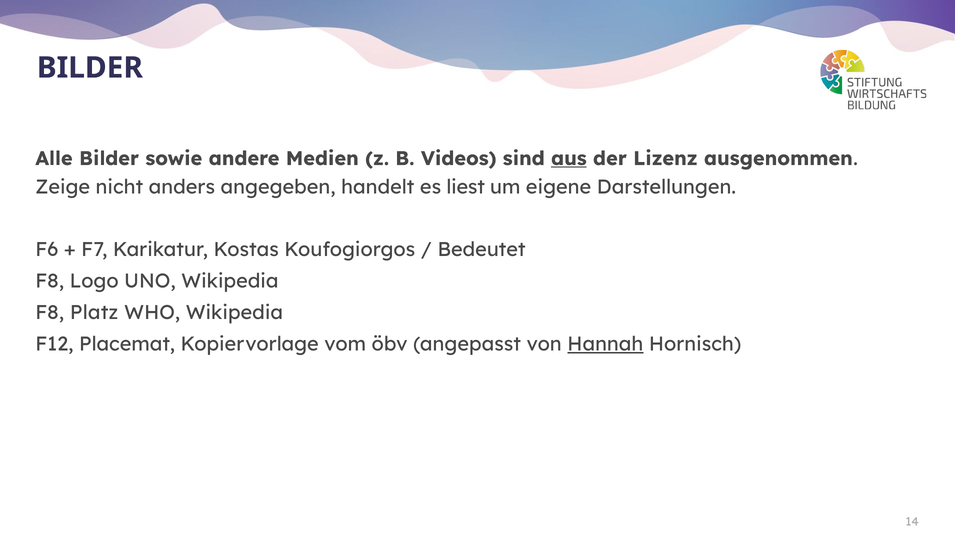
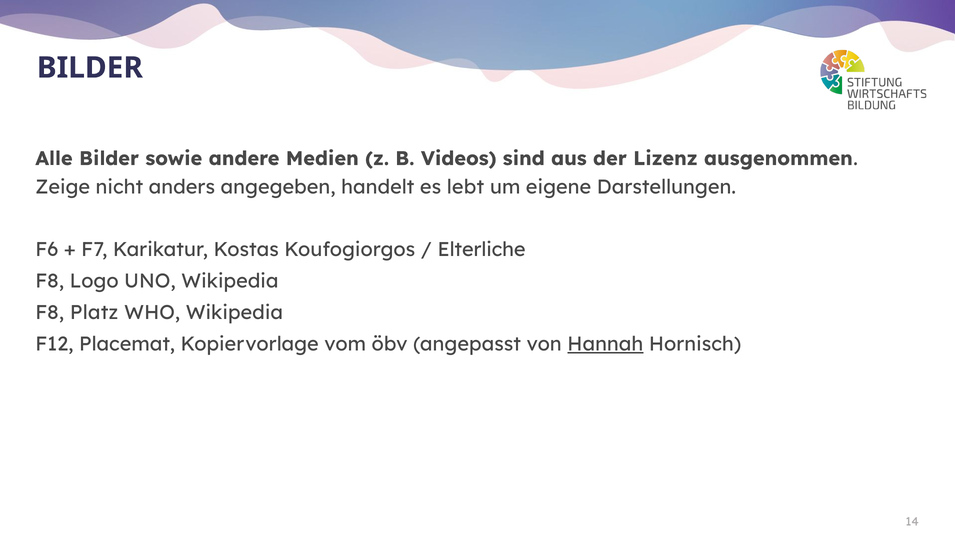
aus underline: present -> none (569, 159)
liest: liest -> lebt (465, 187)
Bedeutet: Bedeutet -> Elterliche (482, 250)
